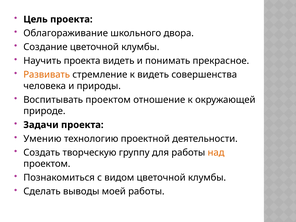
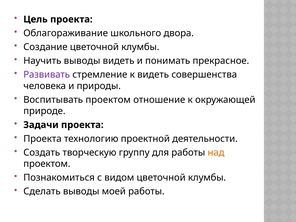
Научить проекта: проекта -> выводы (82, 61)
Развивать colour: orange -> purple (47, 75)
Умению: Умению -> Проекта (42, 139)
